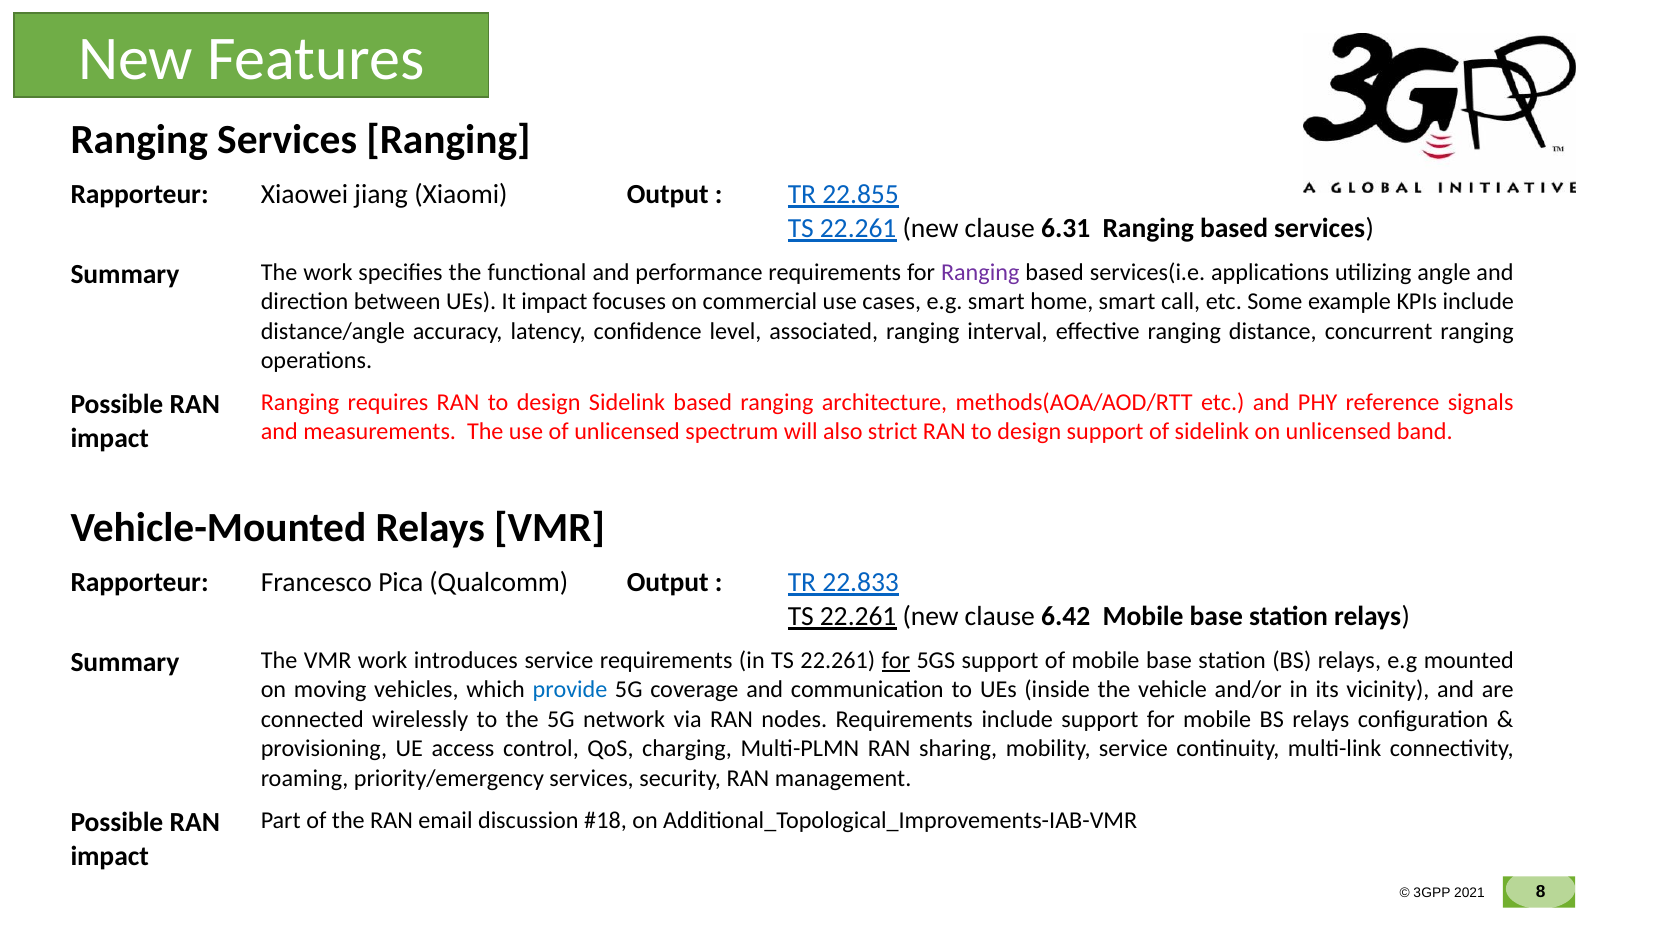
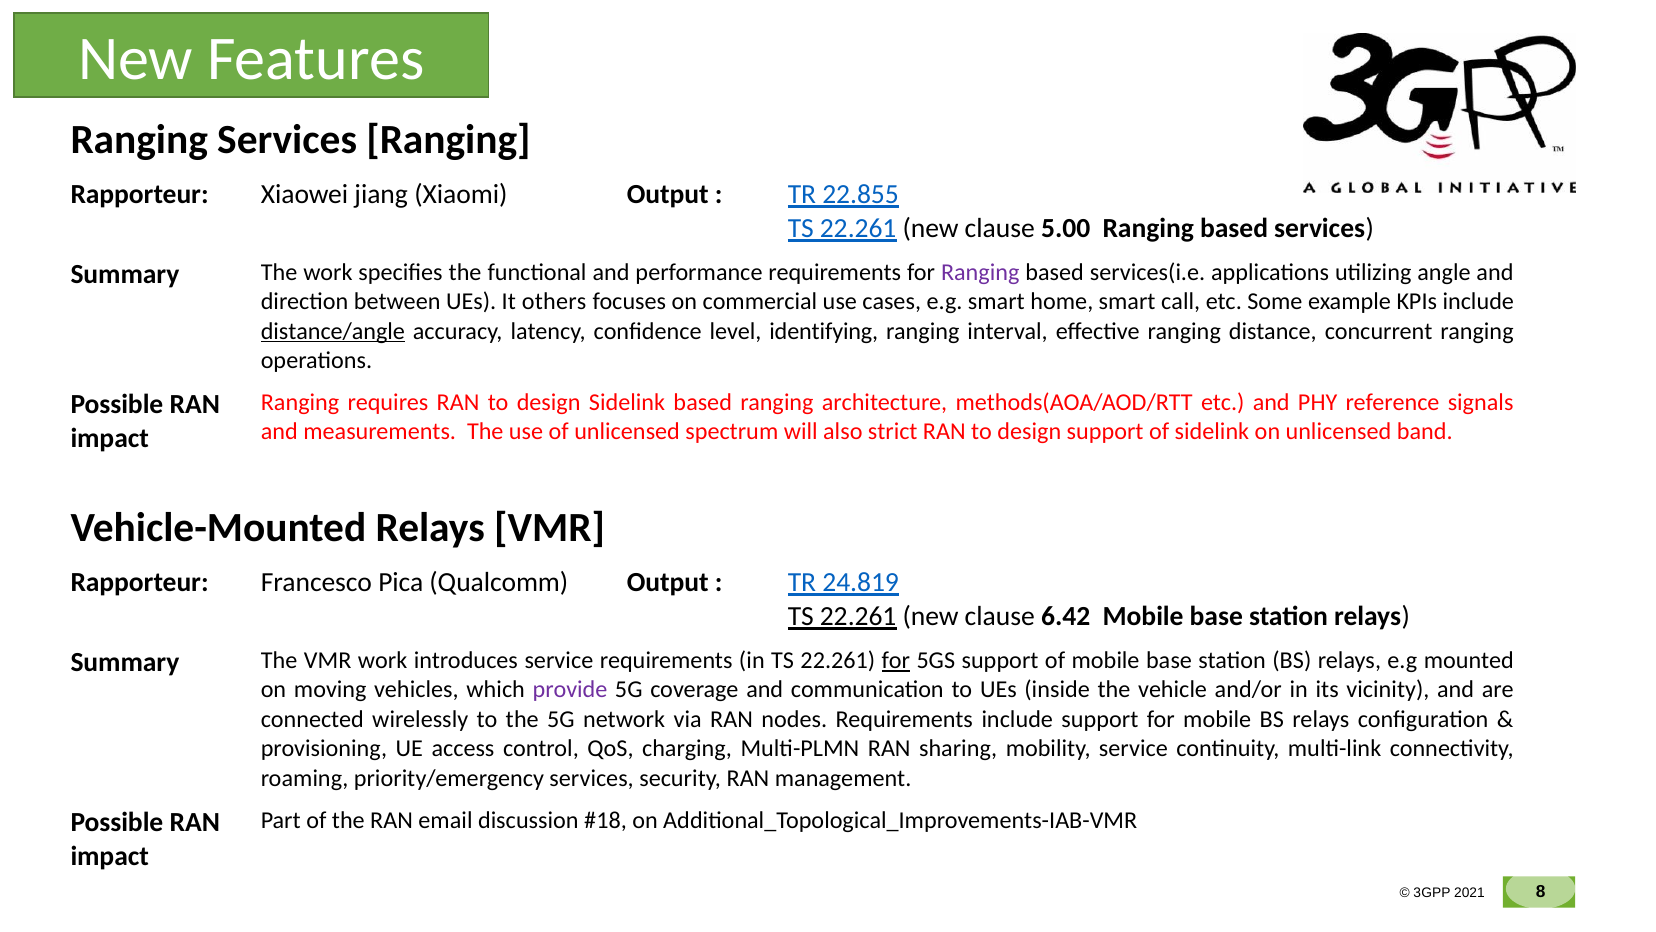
6.31: 6.31 -> 5.00 (1066, 228)
It impact: impact -> others (554, 302)
distance/angle underline: none -> present (333, 331)
associated: associated -> identifying (824, 331)
22.833: 22.833 -> 24.819 (861, 582)
provide colour: blue -> purple (570, 690)
